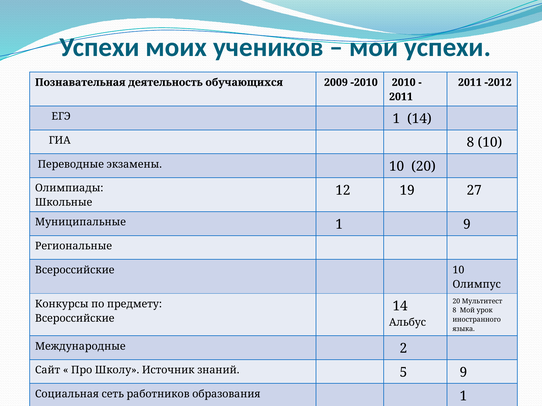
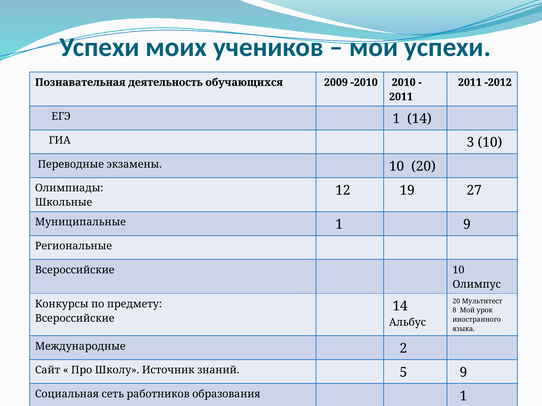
ГИА 8: 8 -> 3 (470, 143)
